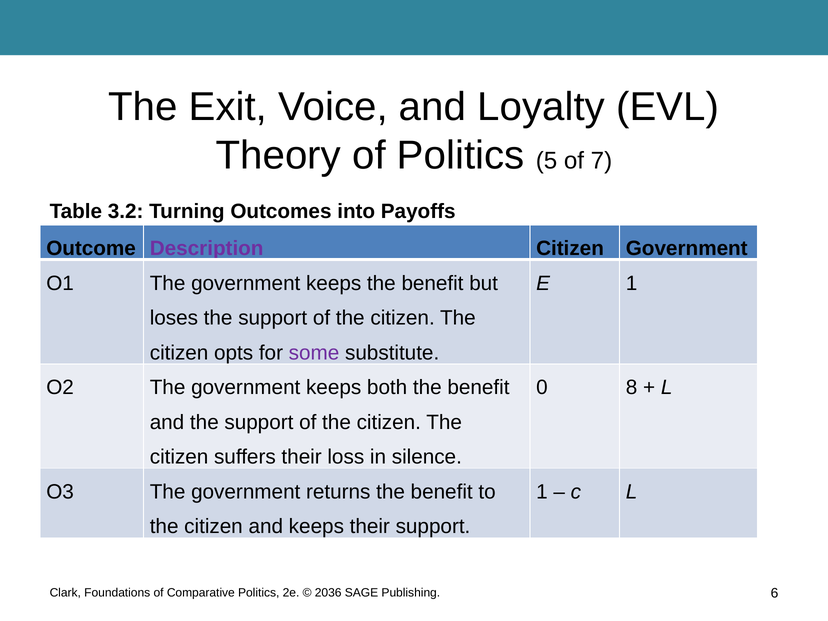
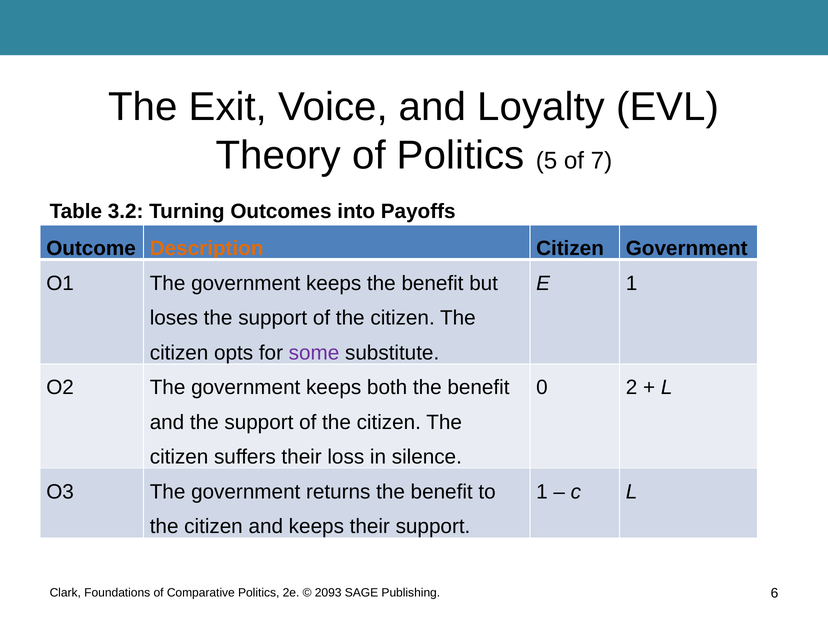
Description colour: purple -> orange (207, 248)
8: 8 -> 2 (632, 387)
2036: 2036 -> 2093 (328, 593)
